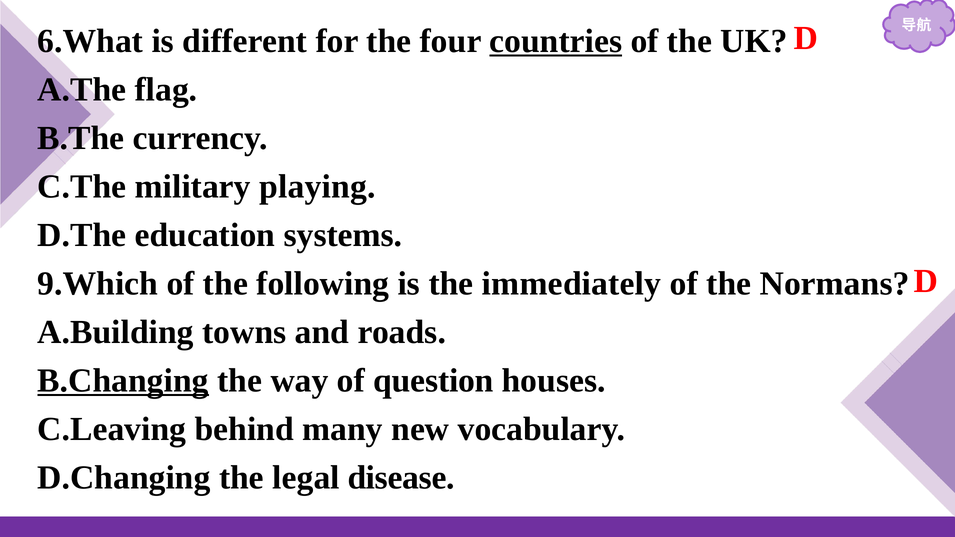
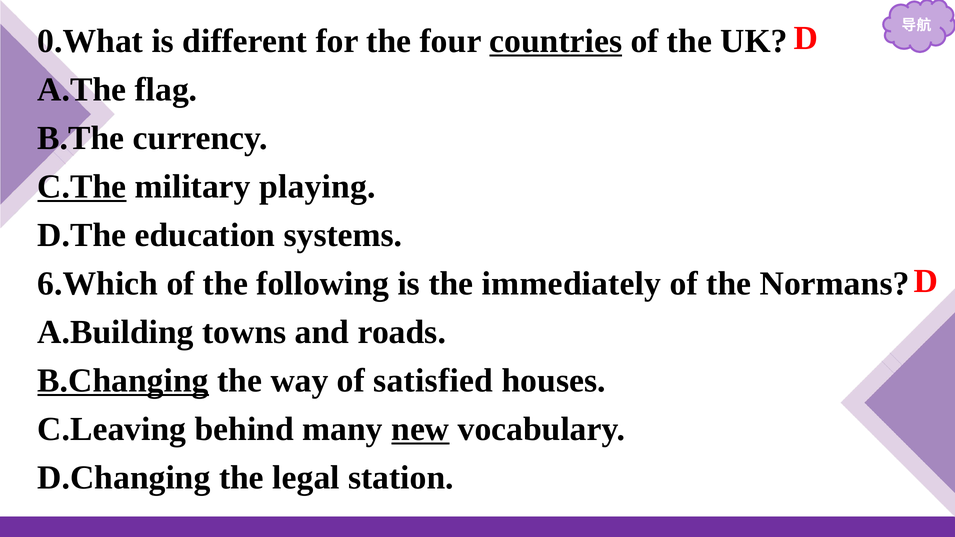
6.What: 6.What -> 0.What (90, 41)
C.The underline: none -> present (82, 187)
9.Which: 9.Which -> 6.Which (98, 284)
question: question -> satisfied (433, 381)
new underline: none -> present (420, 429)
disease: disease -> station (401, 478)
